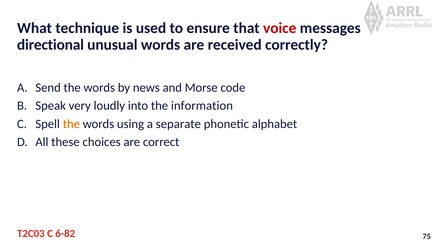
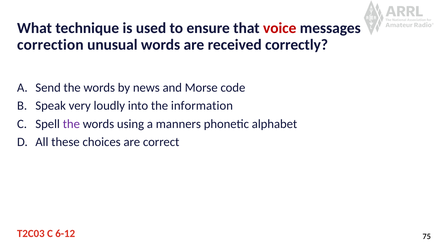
directional: directional -> correction (50, 45)
the colour: orange -> purple (71, 124)
separate: separate -> manners (178, 124)
6-82: 6-82 -> 6-12 (65, 234)
